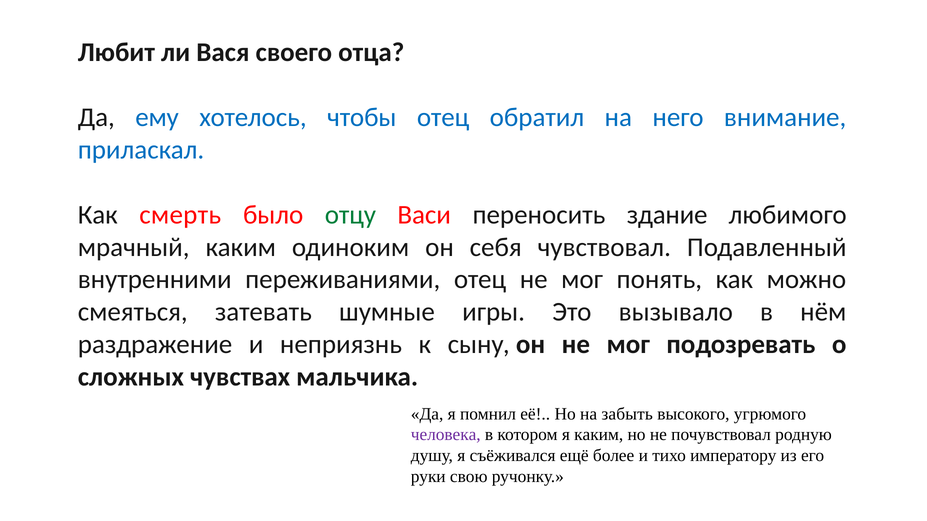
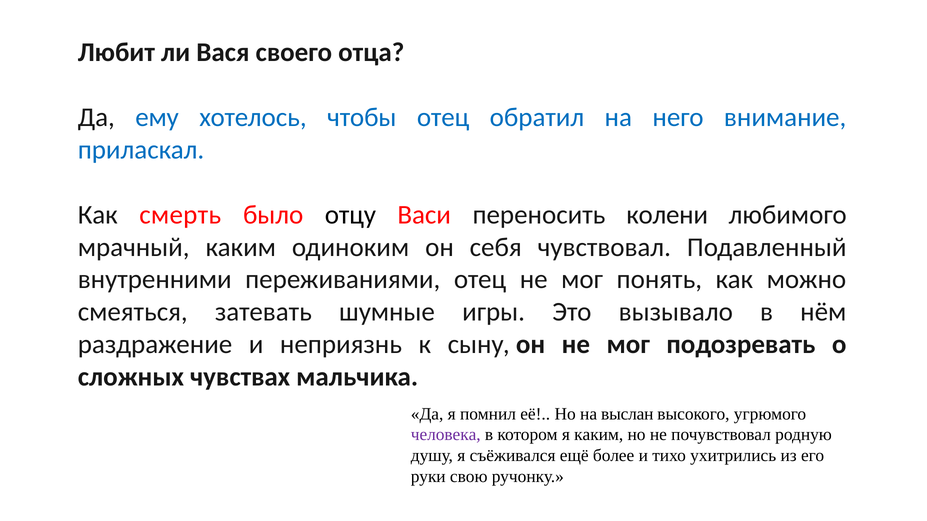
отцу colour: green -> black (350, 215)
здание: здание -> колени (667, 215)
забыть: забыть -> выслан (627, 414)
императору: императору -> ухитрились (733, 456)
